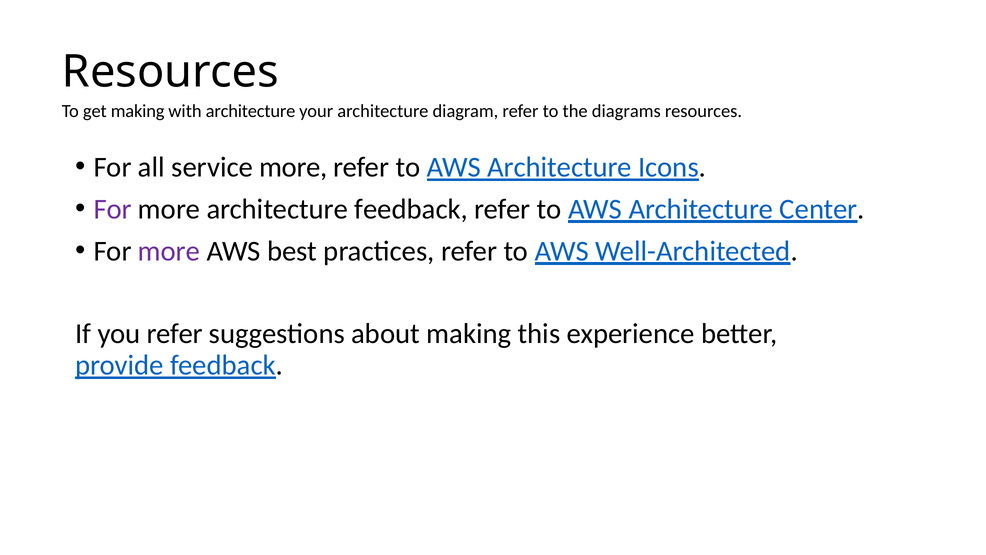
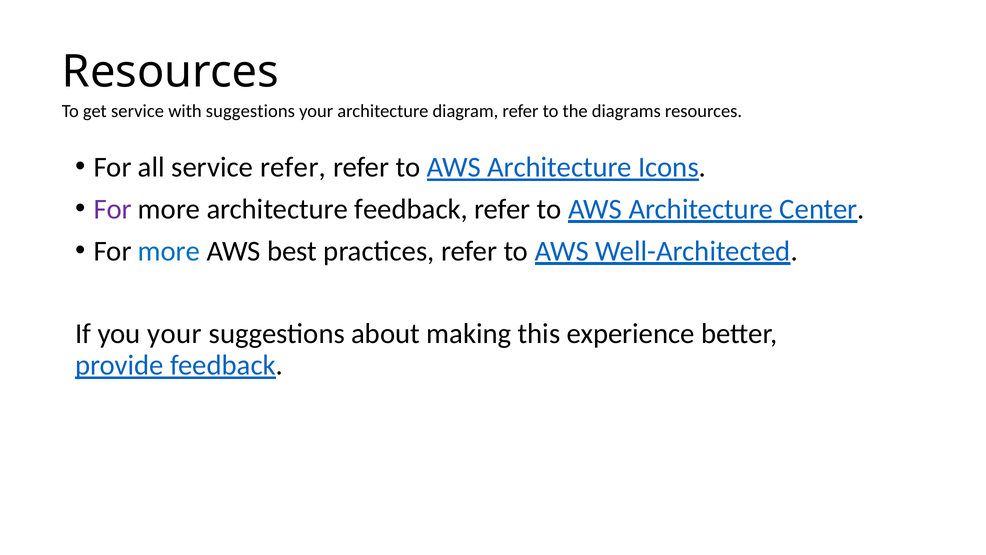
get making: making -> service (138, 111)
with architecture: architecture -> suggestions (250, 111)
service more: more -> refer (293, 167)
more colour: purple -> blue (169, 251)
you refer: refer -> your (174, 334)
